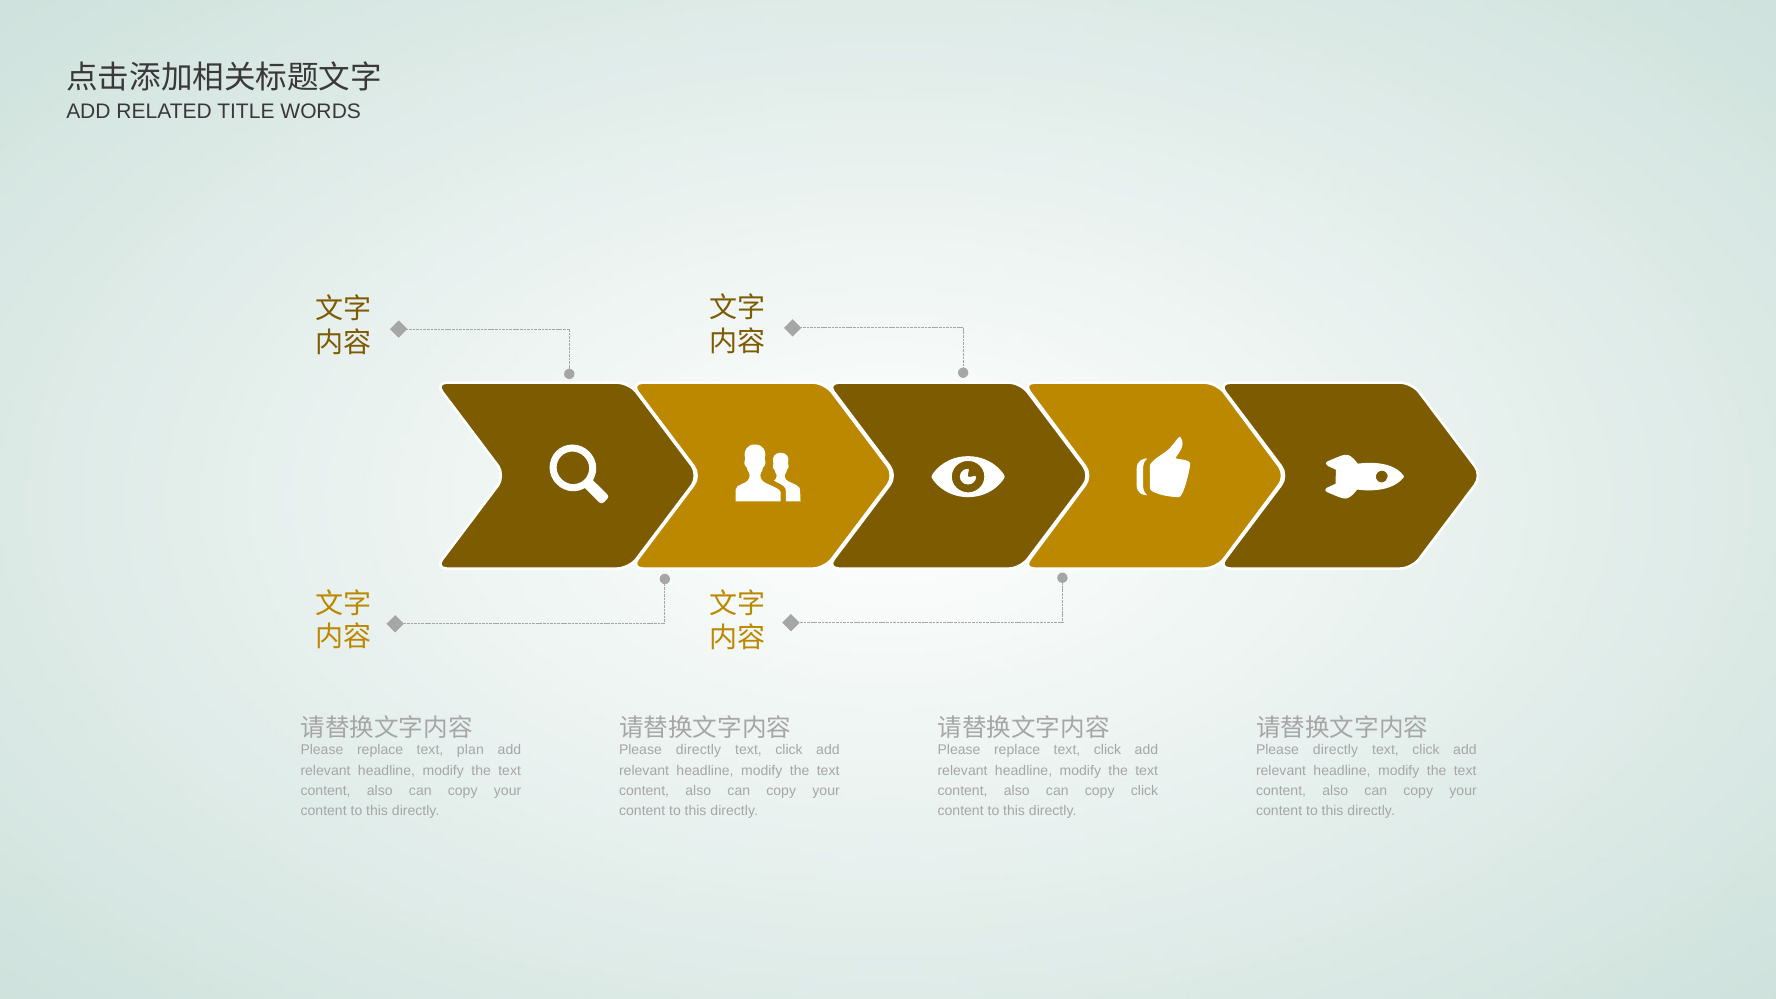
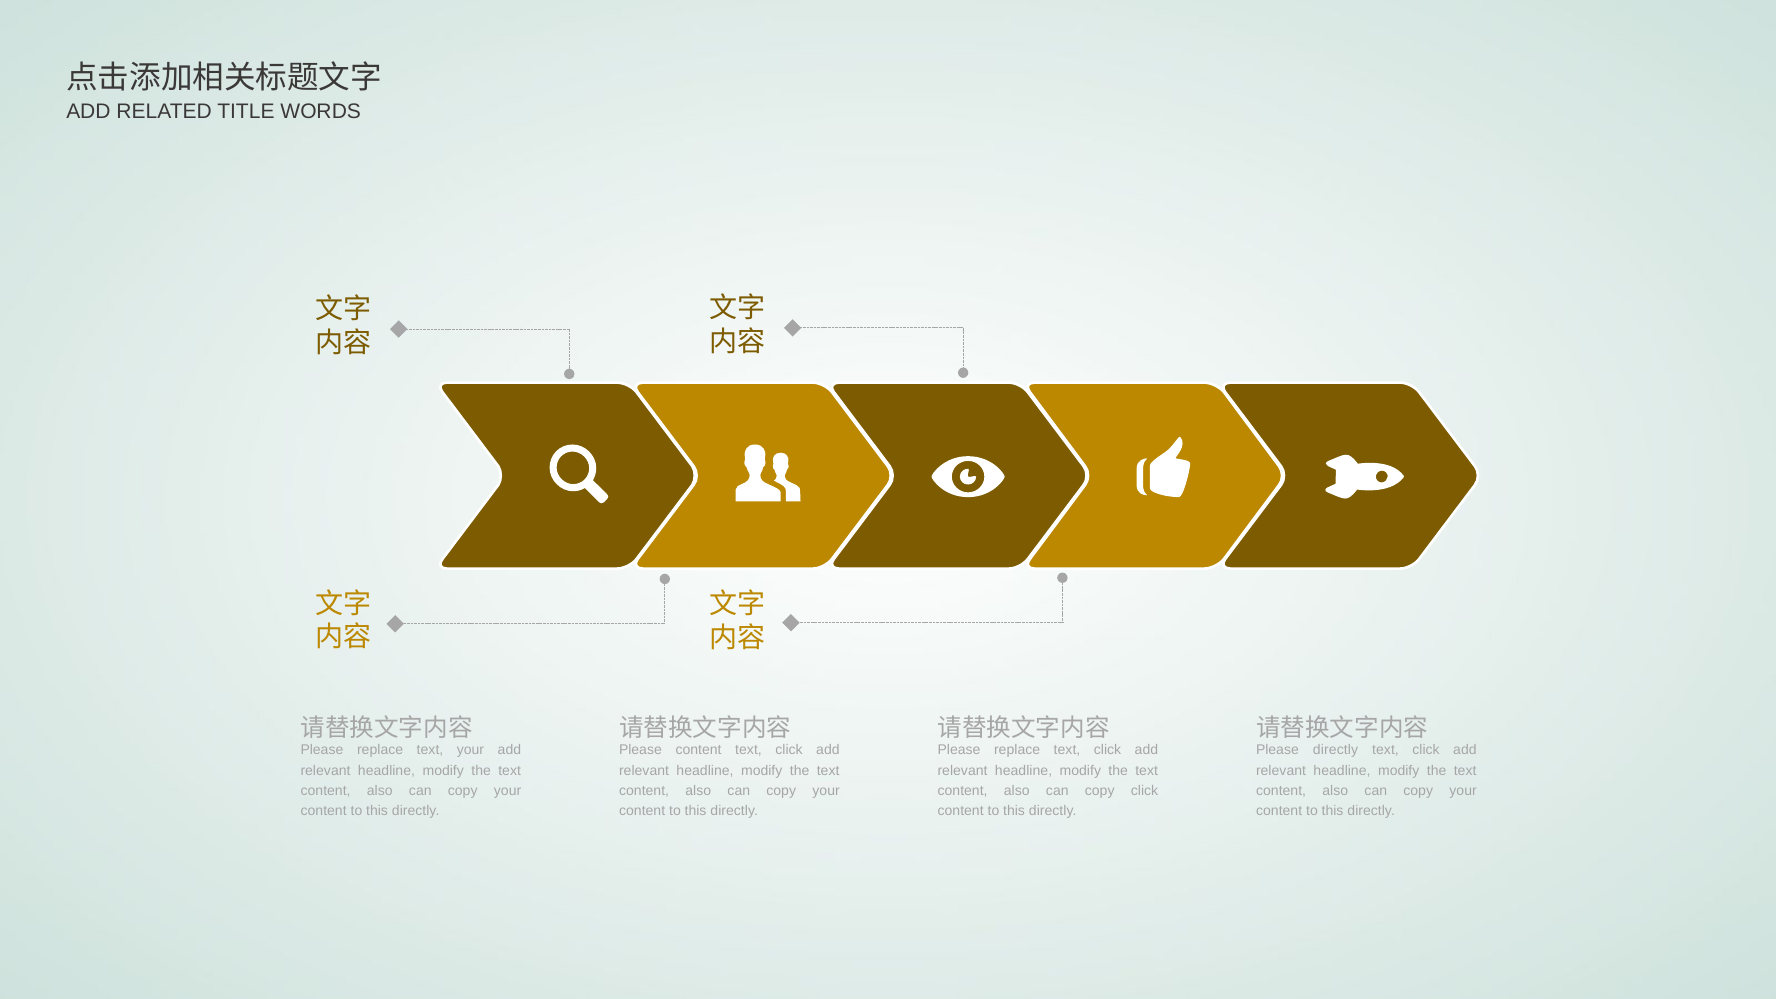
text plan: plan -> your (471, 750)
directly: directly -> content (699, 750)
